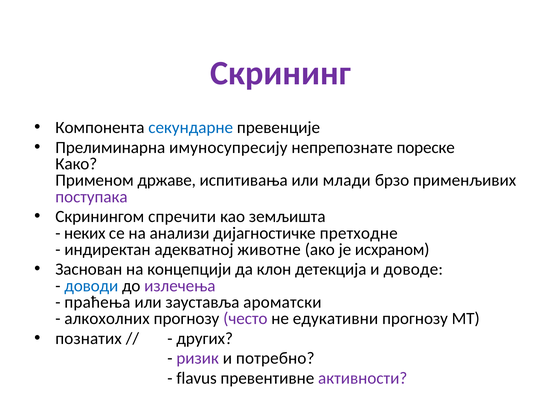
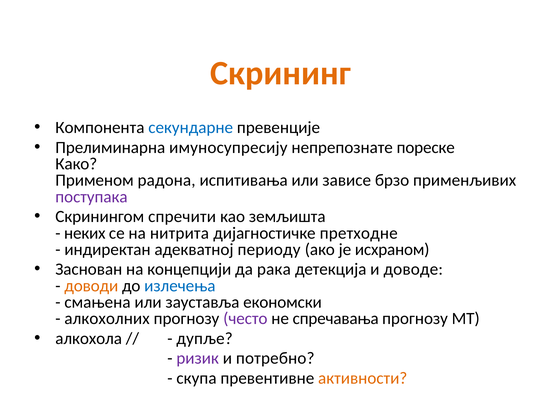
Скрининг colour: purple -> orange (281, 73)
државе: државе -> радона (167, 180)
млади: млади -> зависе (347, 180)
анализи: анализи -> нитрита (179, 233)
животне: животне -> периоду (269, 249)
клон: клон -> рака (274, 269)
доводи colour: blue -> orange (91, 286)
излечења colour: purple -> blue (180, 286)
праћења: праћења -> смањена (97, 302)
ароматски: ароматски -> економски (283, 302)
едукативни: едукативни -> спречавања (336, 319)
познатих: познатих -> алкохола (89, 338)
других: других -> дупље (205, 338)
flavus: flavus -> скупа (196, 378)
активности colour: purple -> orange (363, 378)
